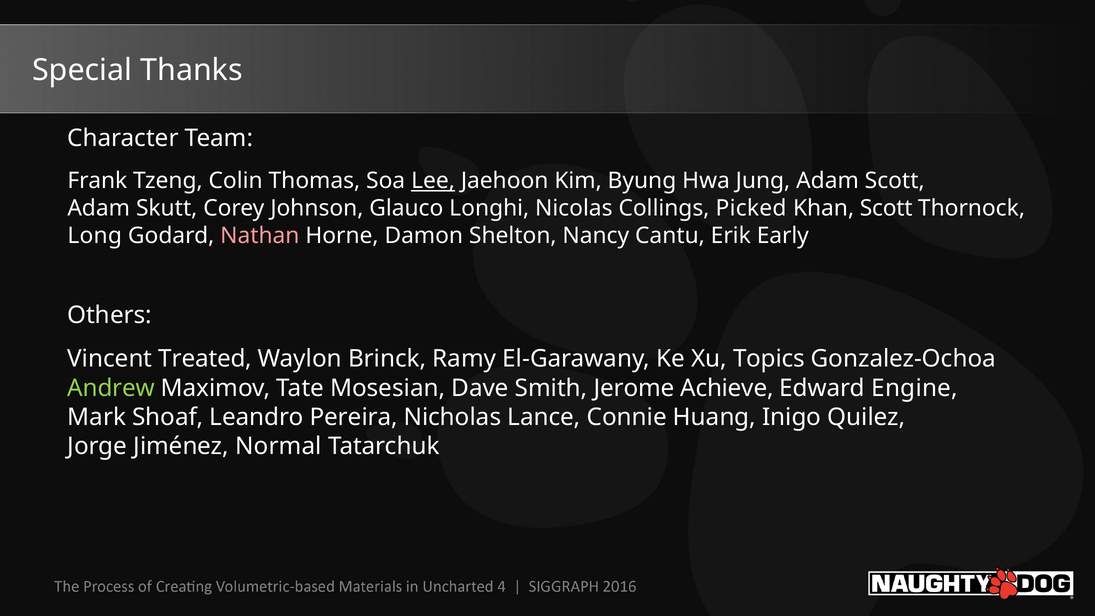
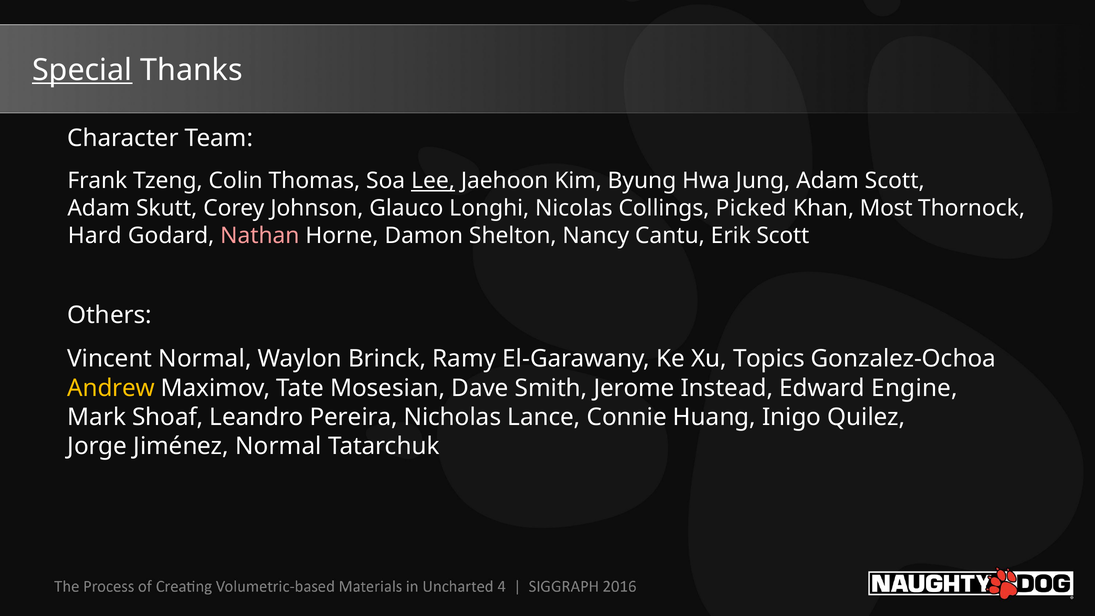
Special underline: none -> present (82, 70)
Khan Scott: Scott -> Most (886, 208)
Long: Long -> Hard (95, 236)
Erik Early: Early -> Scott (783, 236)
Vincent Treated: Treated -> Normal (205, 359)
Andrew colour: light green -> yellow (111, 388)
Achieve: Achieve -> Instead (727, 388)
